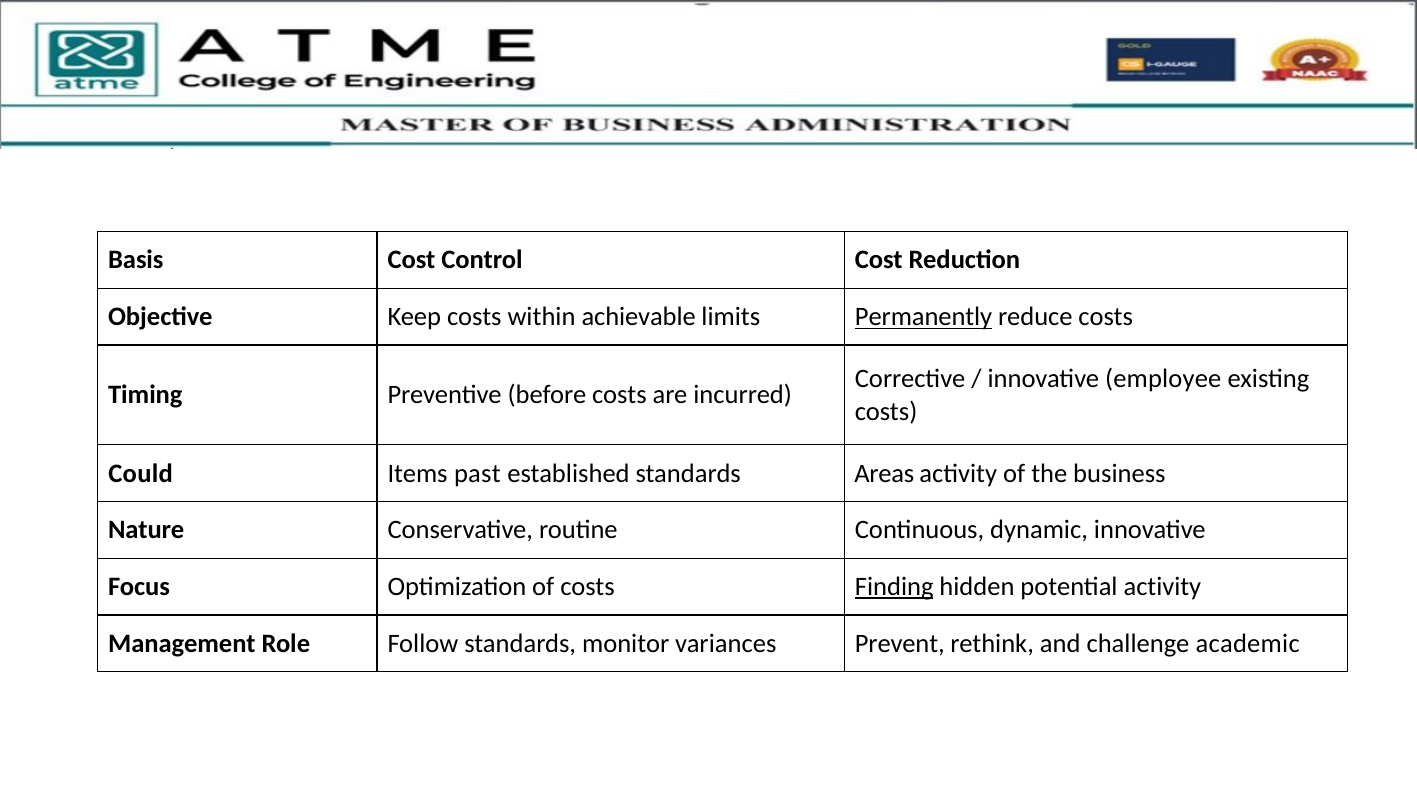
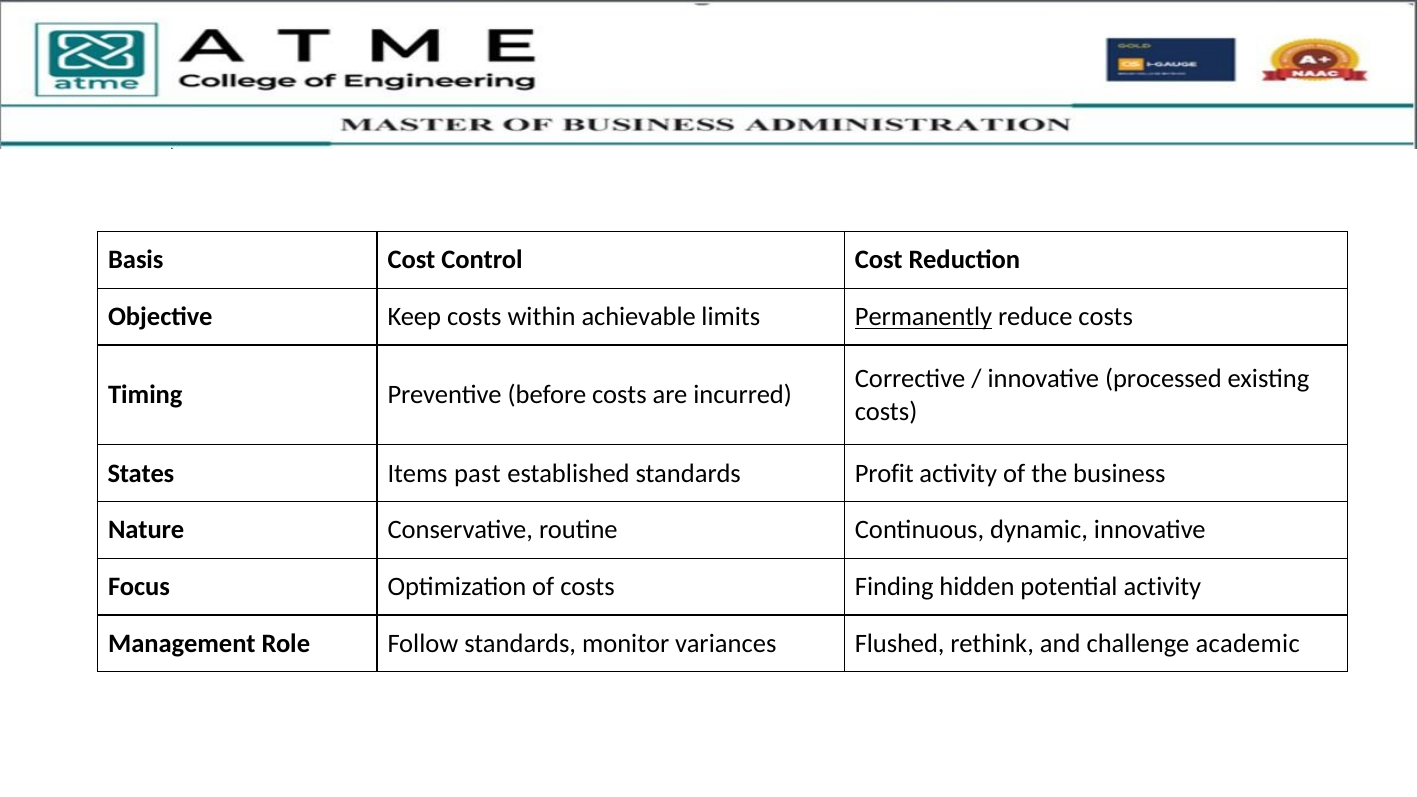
employee: employee -> processed (1163, 379)
Could: Could -> States (141, 473)
Areas: Areas -> Profit (884, 473)
Finding underline: present -> none (894, 587)
Prevent: Prevent -> Flushed (900, 644)
